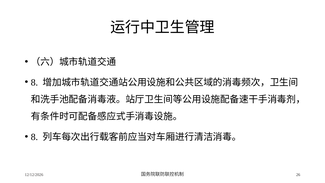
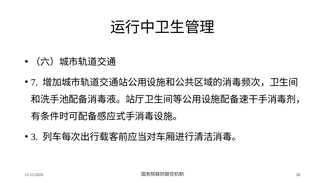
8: 8 -> 7 (34, 82)
8: 8 -> 3 (34, 137)
